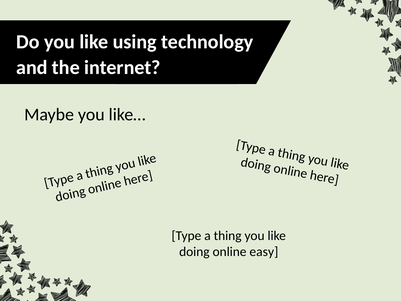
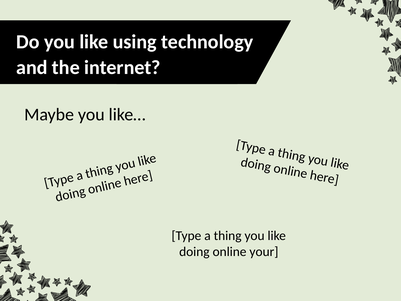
easy: easy -> your (264, 252)
